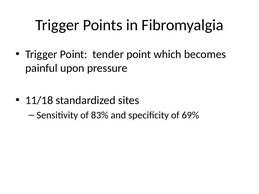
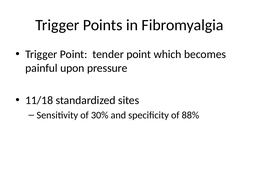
83%: 83% -> 30% (100, 115)
69%: 69% -> 88% (190, 115)
